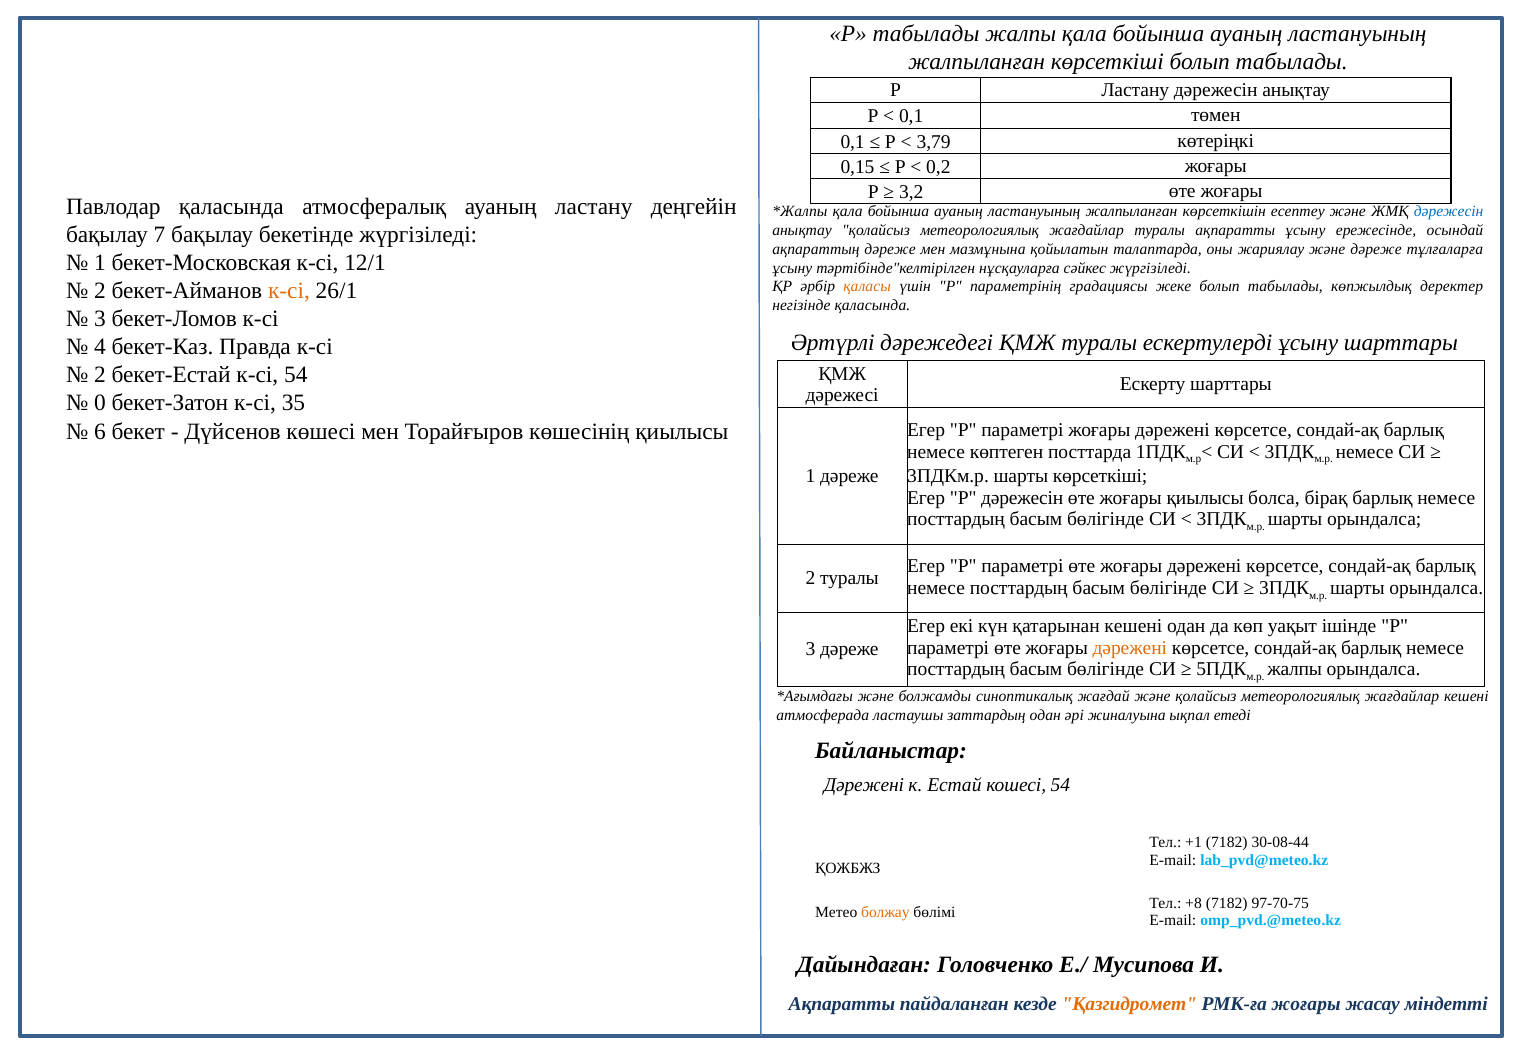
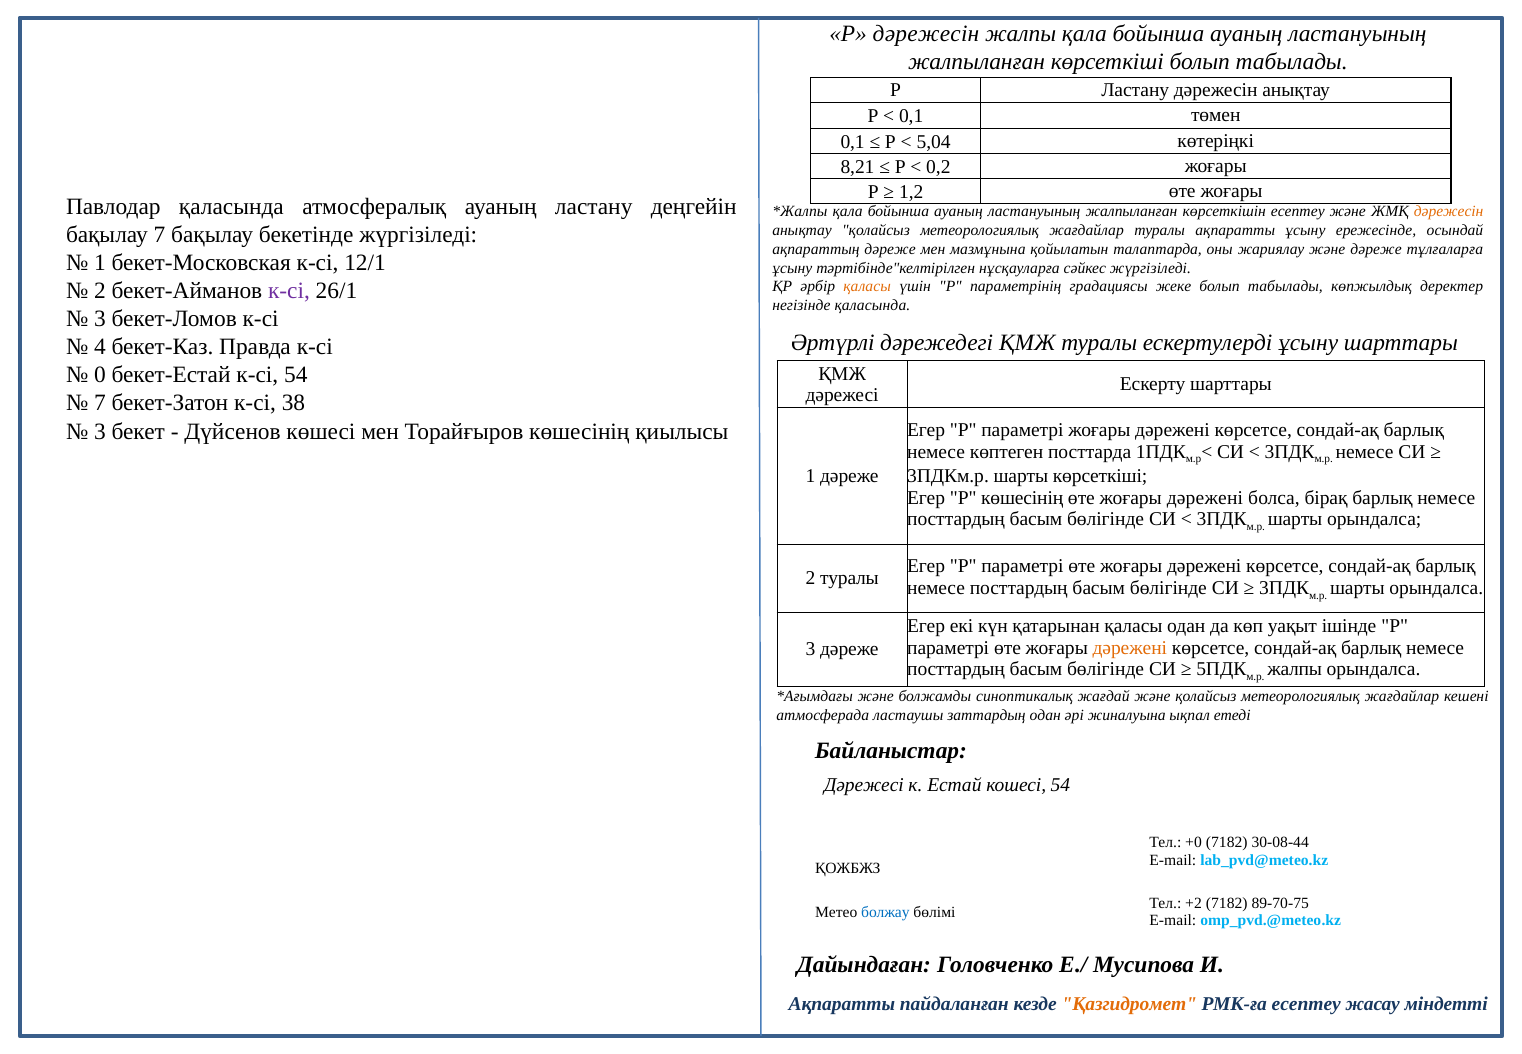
Р табылады: табылады -> дәрежесін (926, 34)
3,79: 3,79 -> 5,04 (934, 142)
0,15: 0,15 -> 8,21 (857, 167)
3,2: 3,2 -> 1,2 (911, 192)
дәрежесін colour: blue -> orange (1449, 212)
к-сі colour: orange -> purple (289, 291)
2: 2 -> 0 (100, 375)
0: 0 -> 7 (100, 403)
35: 35 -> 38 (293, 403)
6: 6 -> 3 (100, 431)
P дәрежесін: дәрежесін -> көшесінің (1022, 498)
қиылысы: қиылысы -> дәрежені (1205, 498)
қатарынан кешені: кешені -> қаласы (1133, 626)
Дәрежені: Дәрежені -> Дәрежесі (864, 785)
+1: +1 -> +0 (1194, 842)
+8: +8 -> +2 (1194, 903)
97-70-75: 97-70-75 -> 89-70-75 (1280, 903)
болжау colour: orange -> blue (885, 912)
РМК-ға жоғары: жоғары -> есептеу (1306, 1003)
